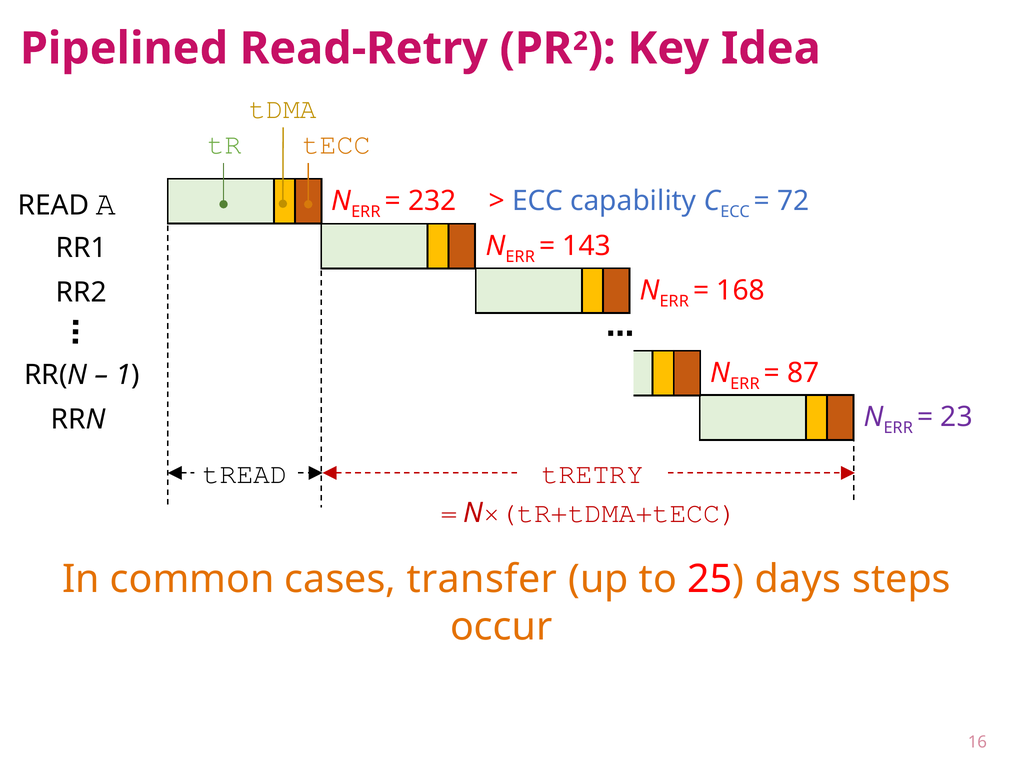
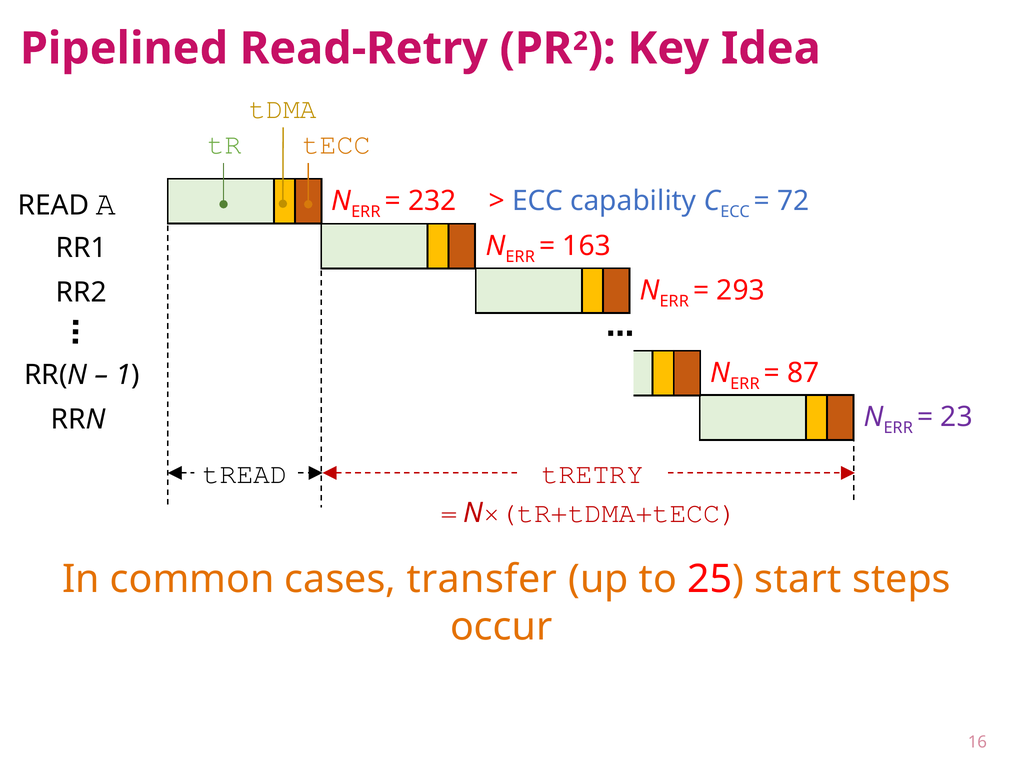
143: 143 -> 163 (587, 246)
168: 168 -> 293 (741, 290)
days: days -> start (798, 579)
